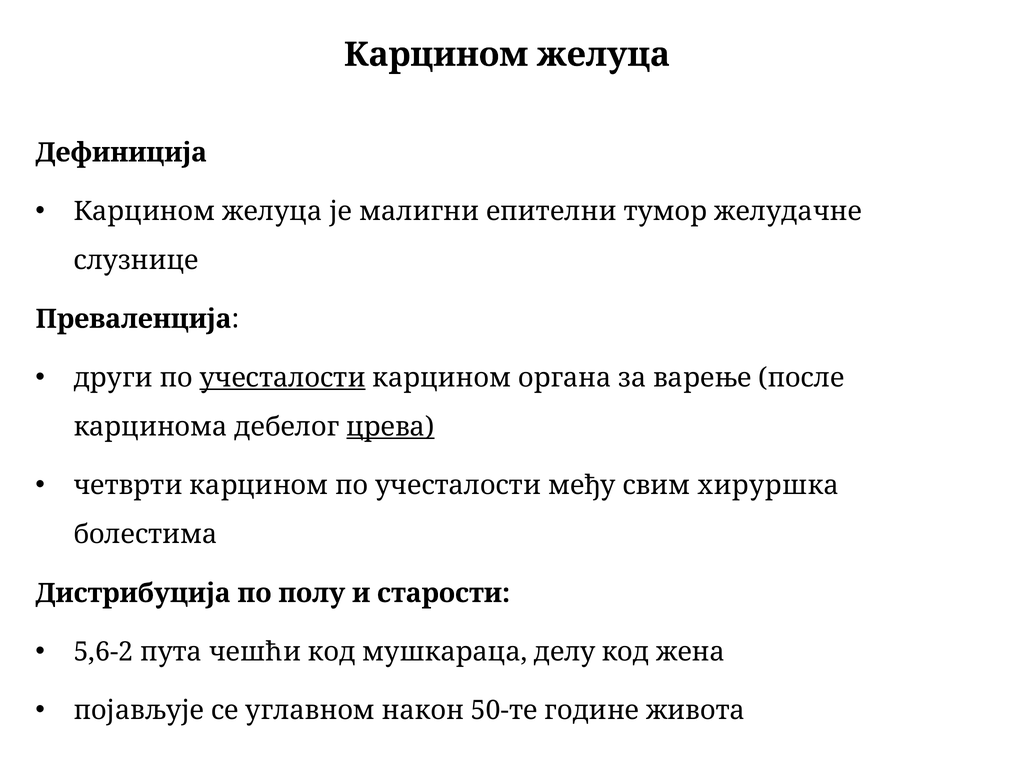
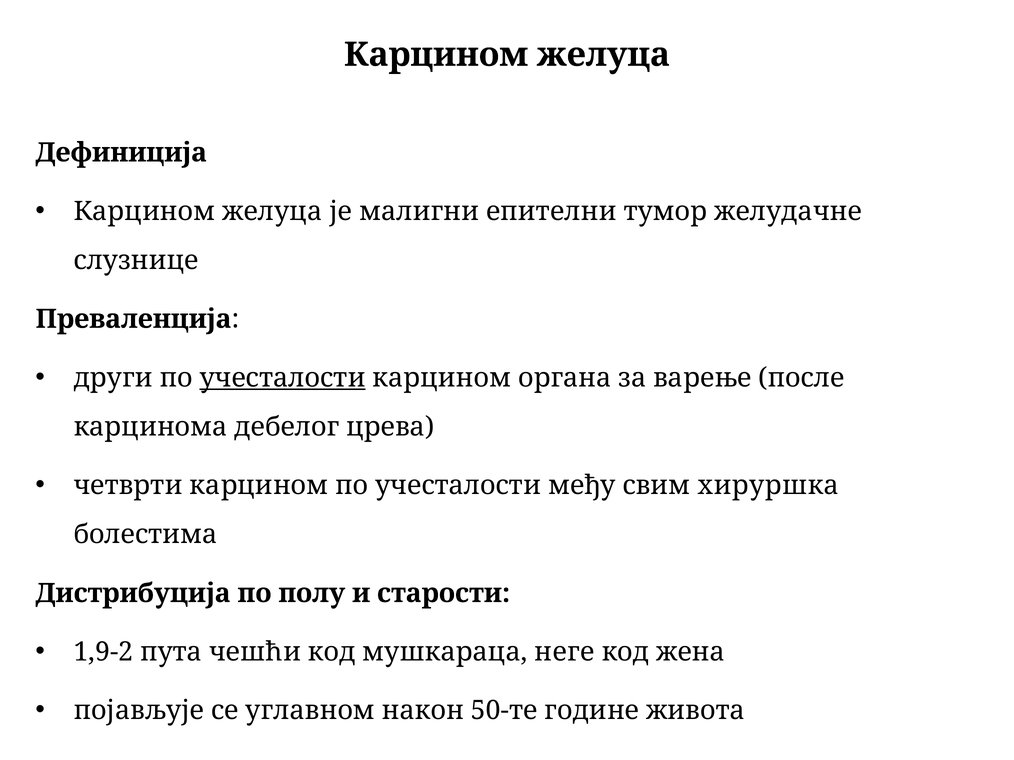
црева underline: present -> none (390, 427)
5,6-2: 5,6-2 -> 1,9-2 (103, 652)
делу: делу -> неге (564, 652)
